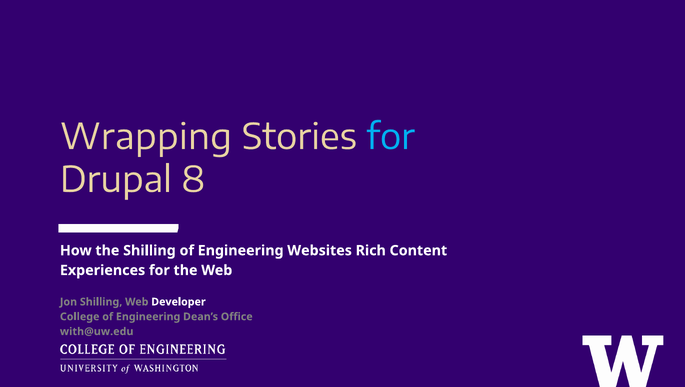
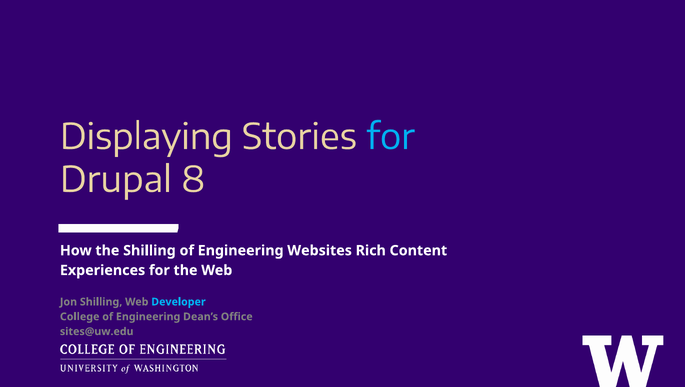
Wrapping: Wrapping -> Displaying (146, 137)
Developer colour: white -> light blue (178, 301)
with@uw.edu: with@uw.edu -> sites@uw.edu (97, 331)
